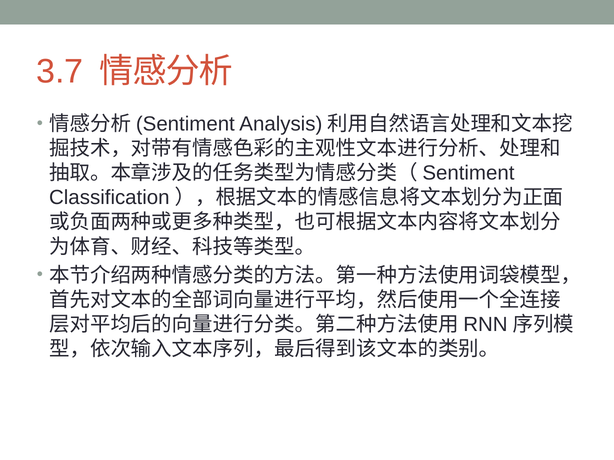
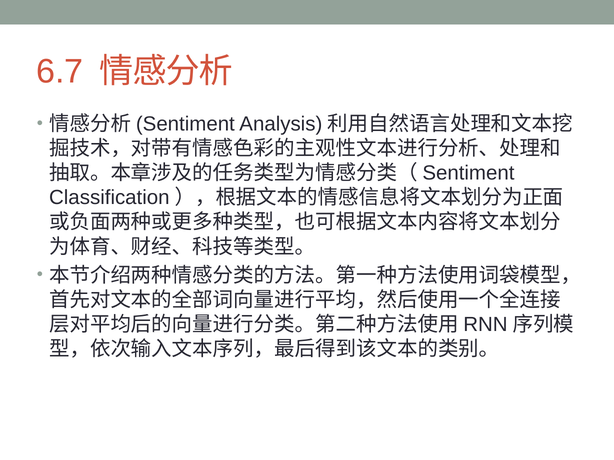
3.7: 3.7 -> 6.7 (60, 71)
